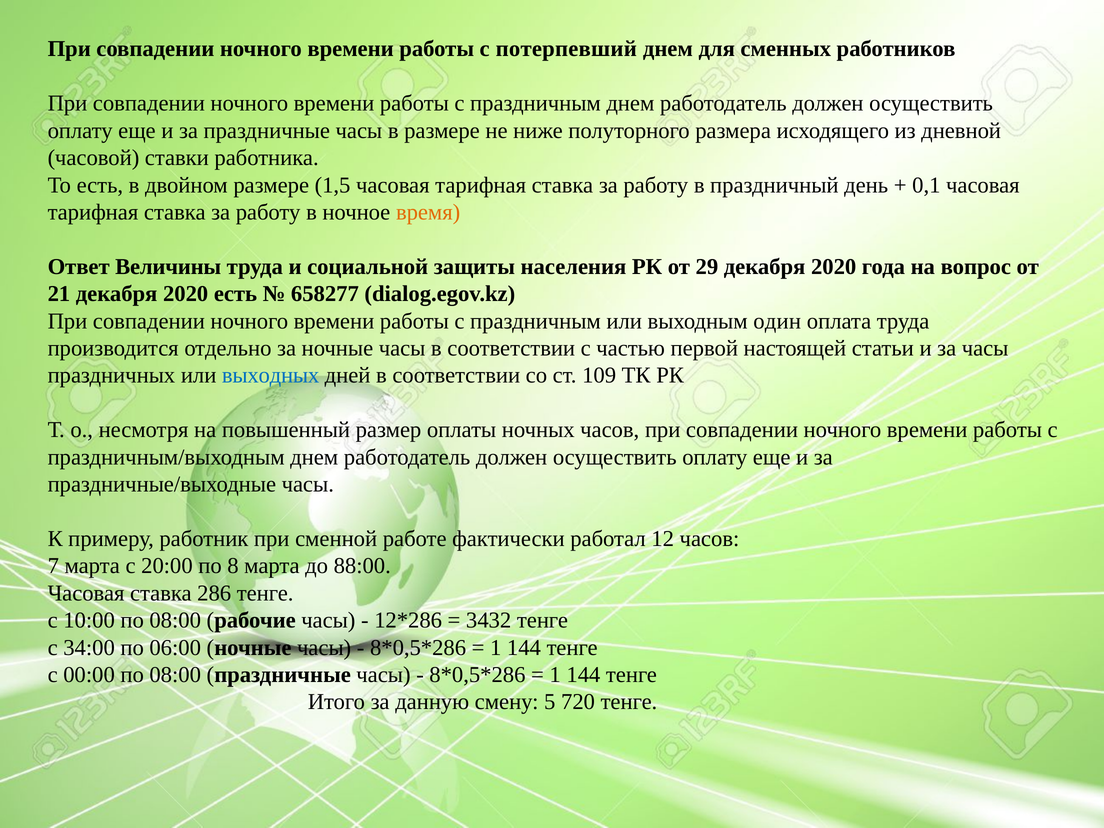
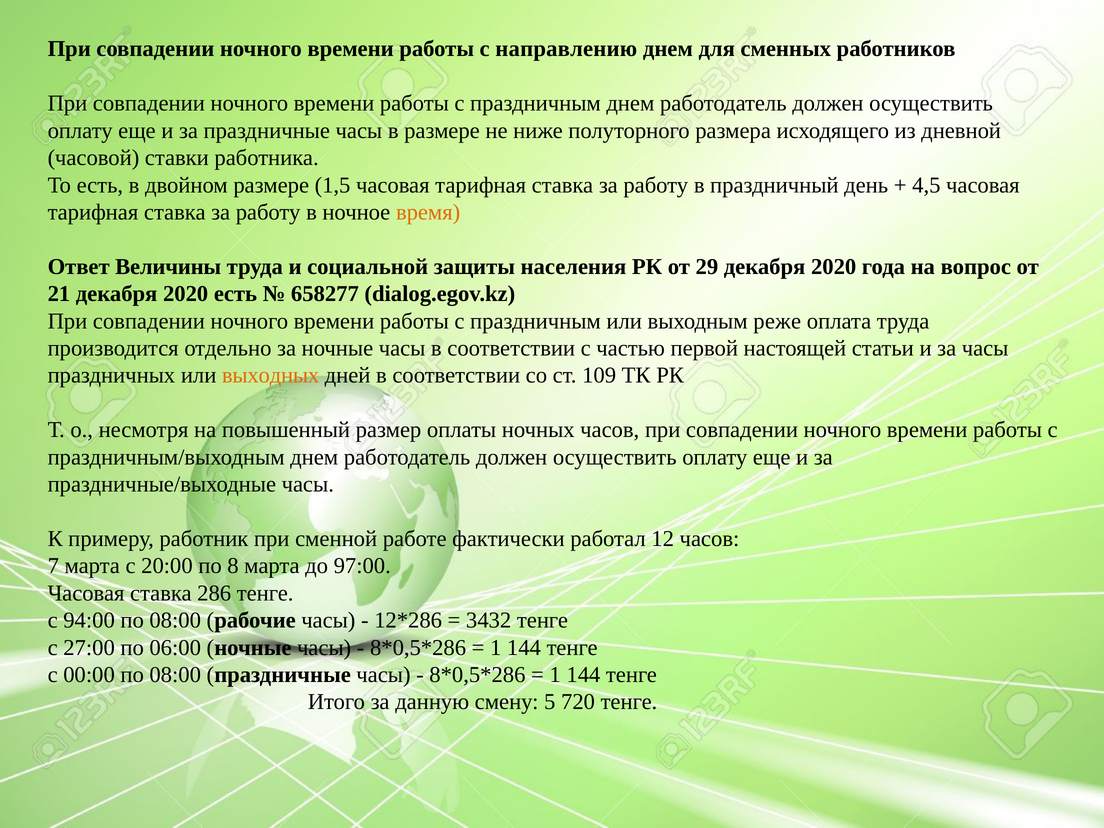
потерпевший: потерпевший -> направлению (566, 49)
0,1: 0,1 -> 4,5 (926, 185)
один: один -> реже (777, 321)
выходных colour: blue -> orange (271, 375)
88:00: 88:00 -> 97:00 (362, 566)
10:00: 10:00 -> 94:00 (89, 620)
34:00: 34:00 -> 27:00 (89, 648)
